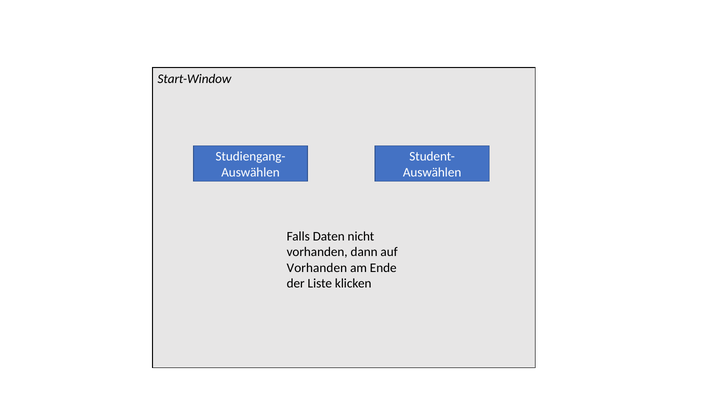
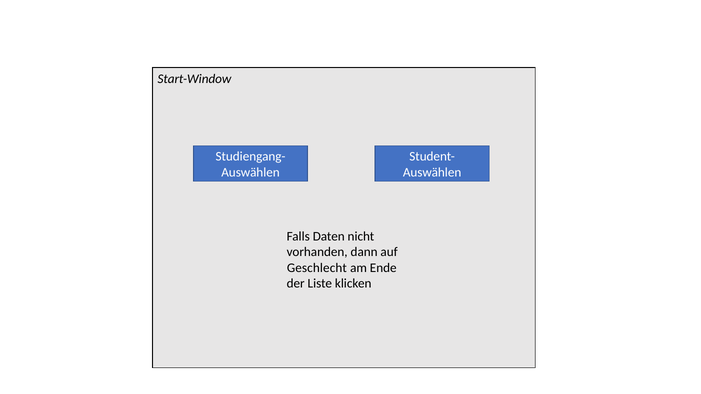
Vorhanden: Vorhanden -> Geschlecht (317, 268)
